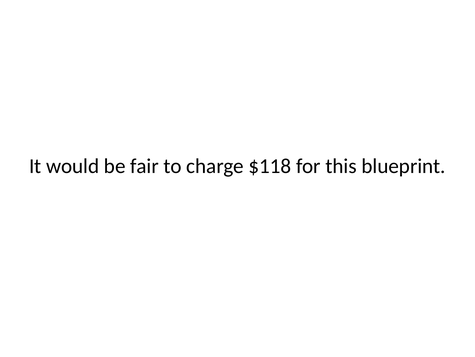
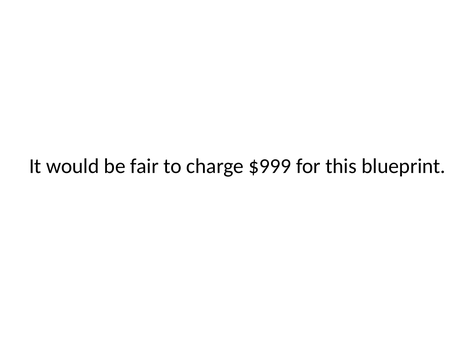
$118: $118 -> $999 (270, 166)
